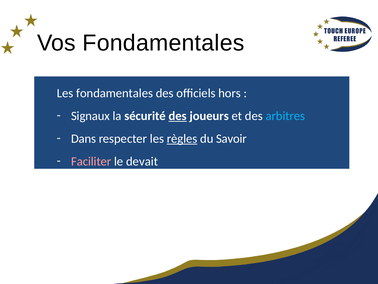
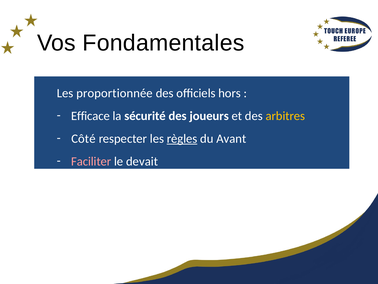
Les fondamentales: fondamentales -> proportionnée (115, 93)
Signaux: Signaux -> Efficace (90, 116)
des underline: present -> none (178, 116)
arbitres colour: light blue -> yellow (285, 116)
Dans: Dans -> Côté (83, 138)
Savoir: Savoir -> Avant (231, 138)
